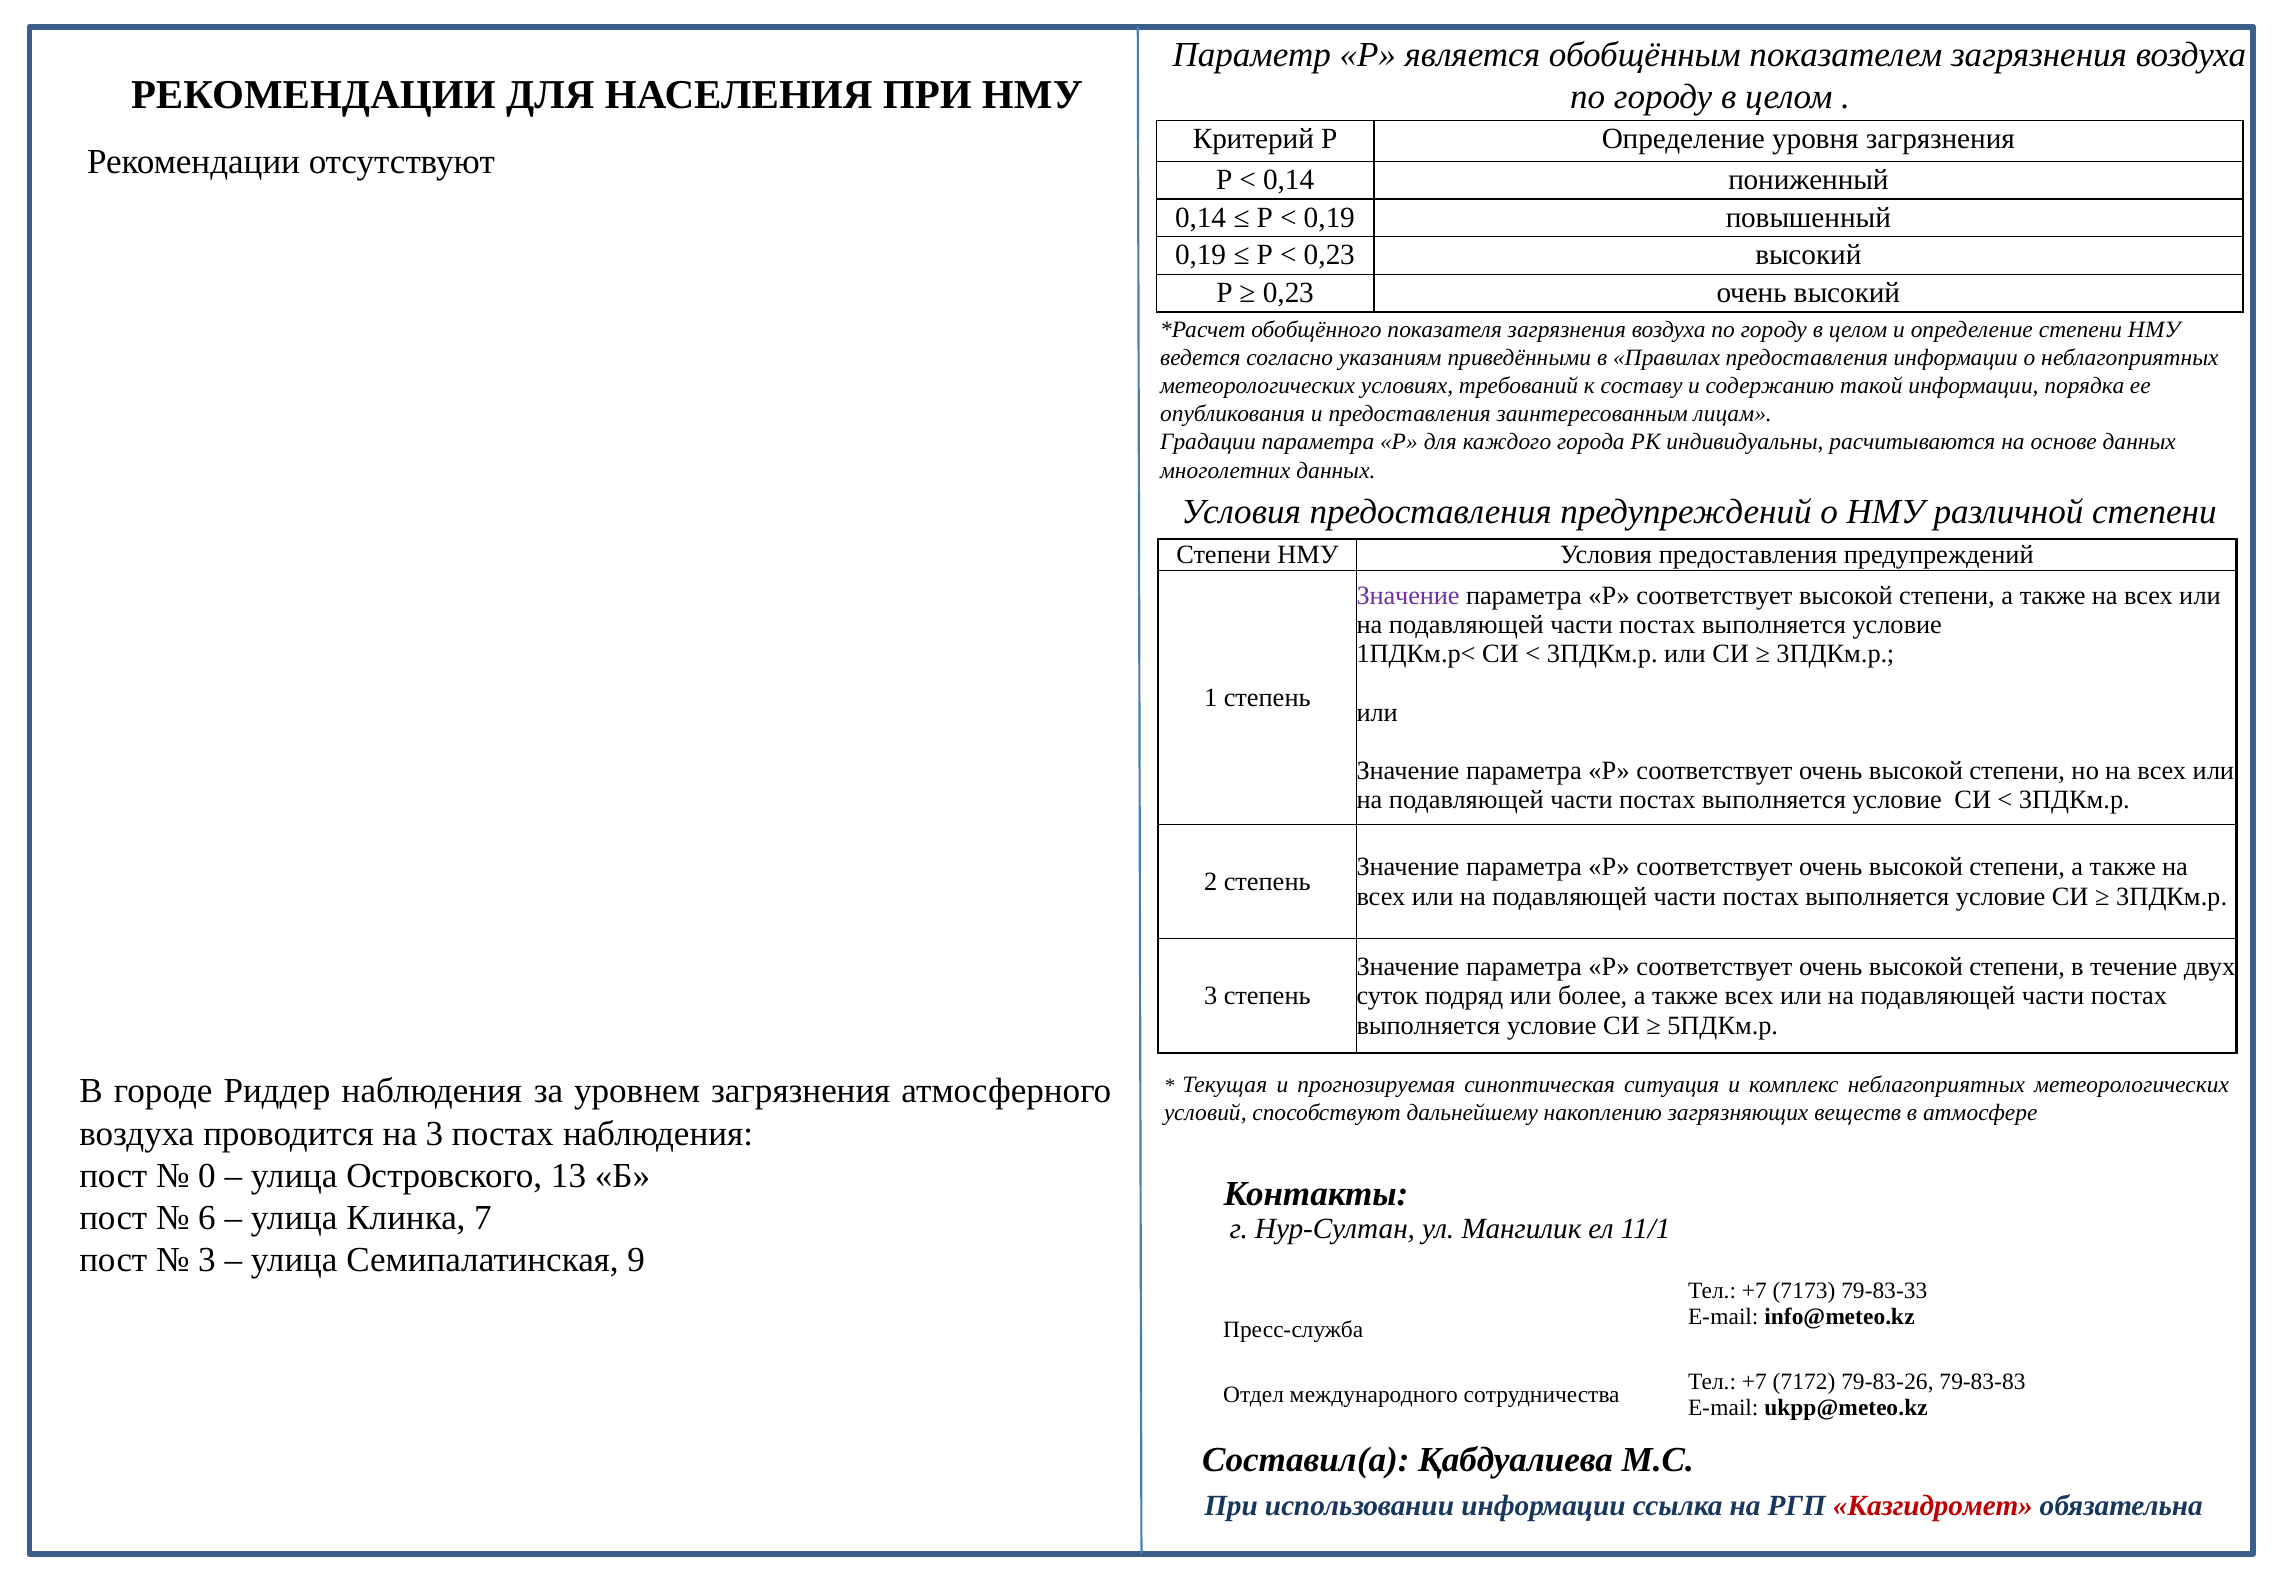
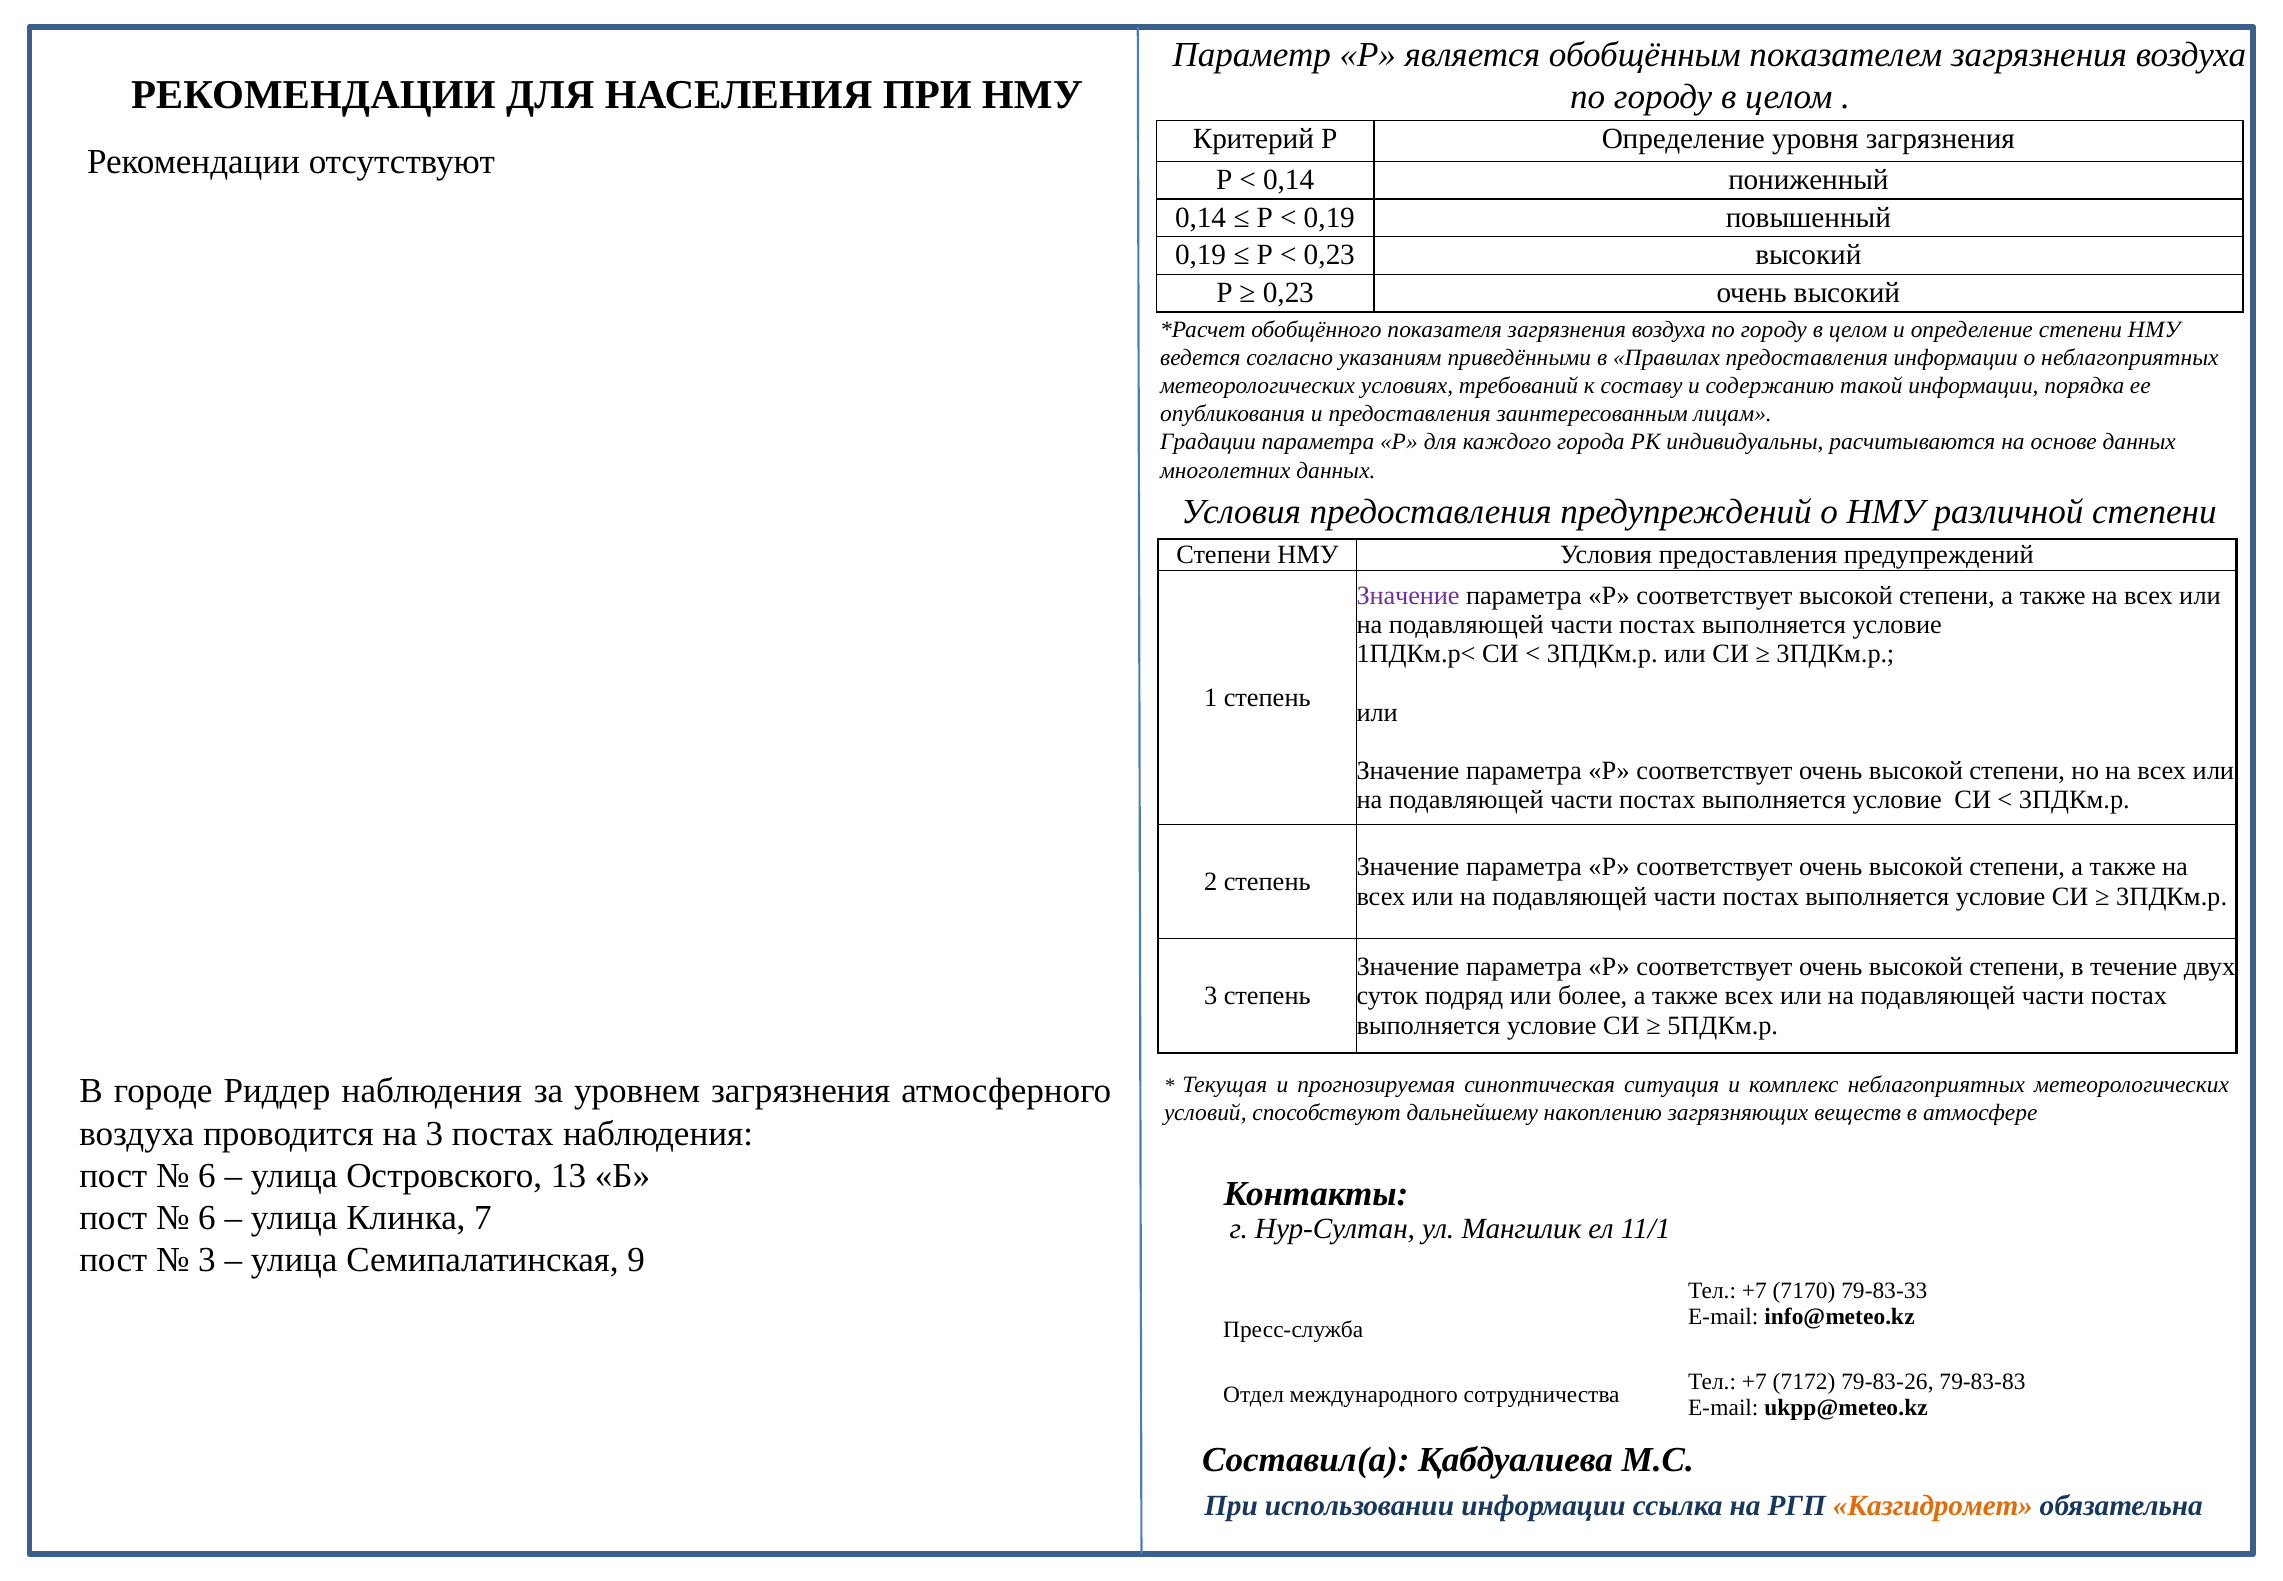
0: 0 -> 6 (207, 1175)
7173: 7173 -> 7170 (1804, 1290)
Казгидромет colour: red -> orange (1933, 1505)
